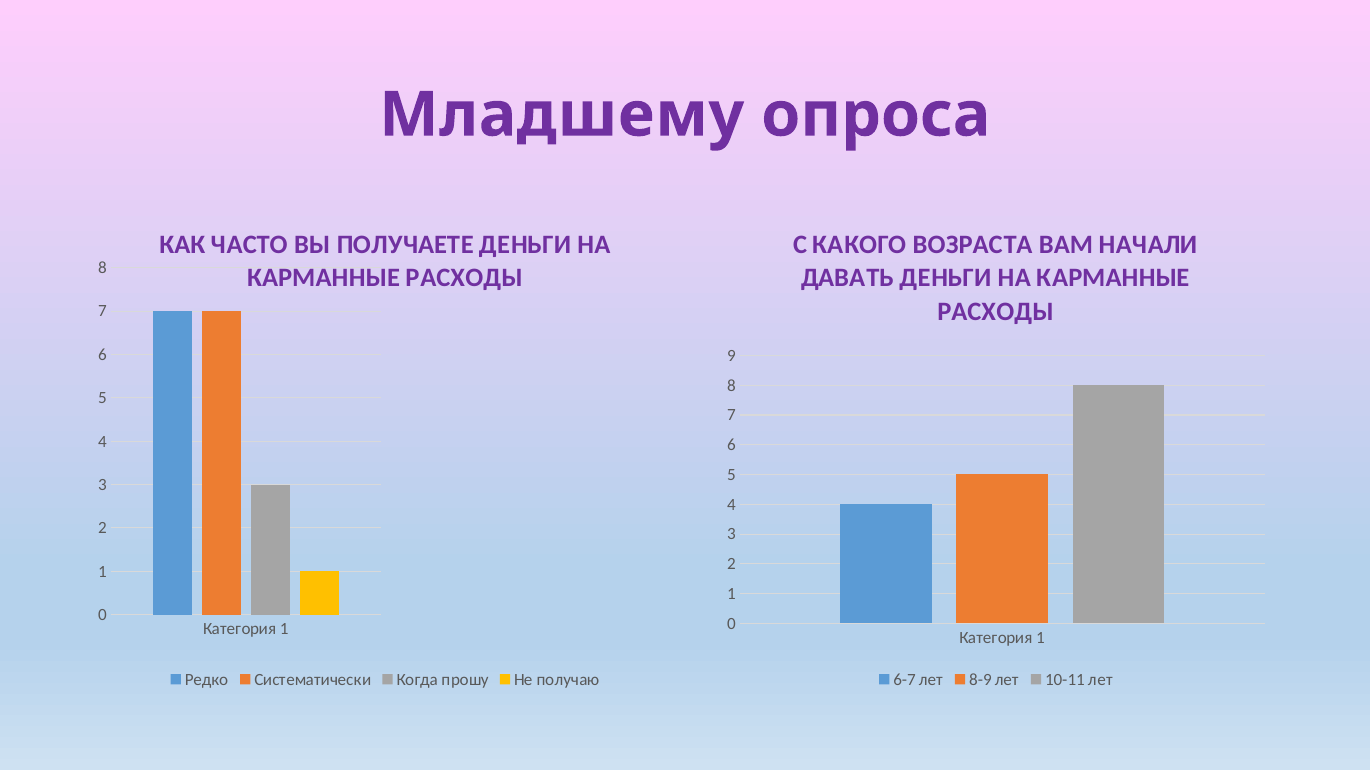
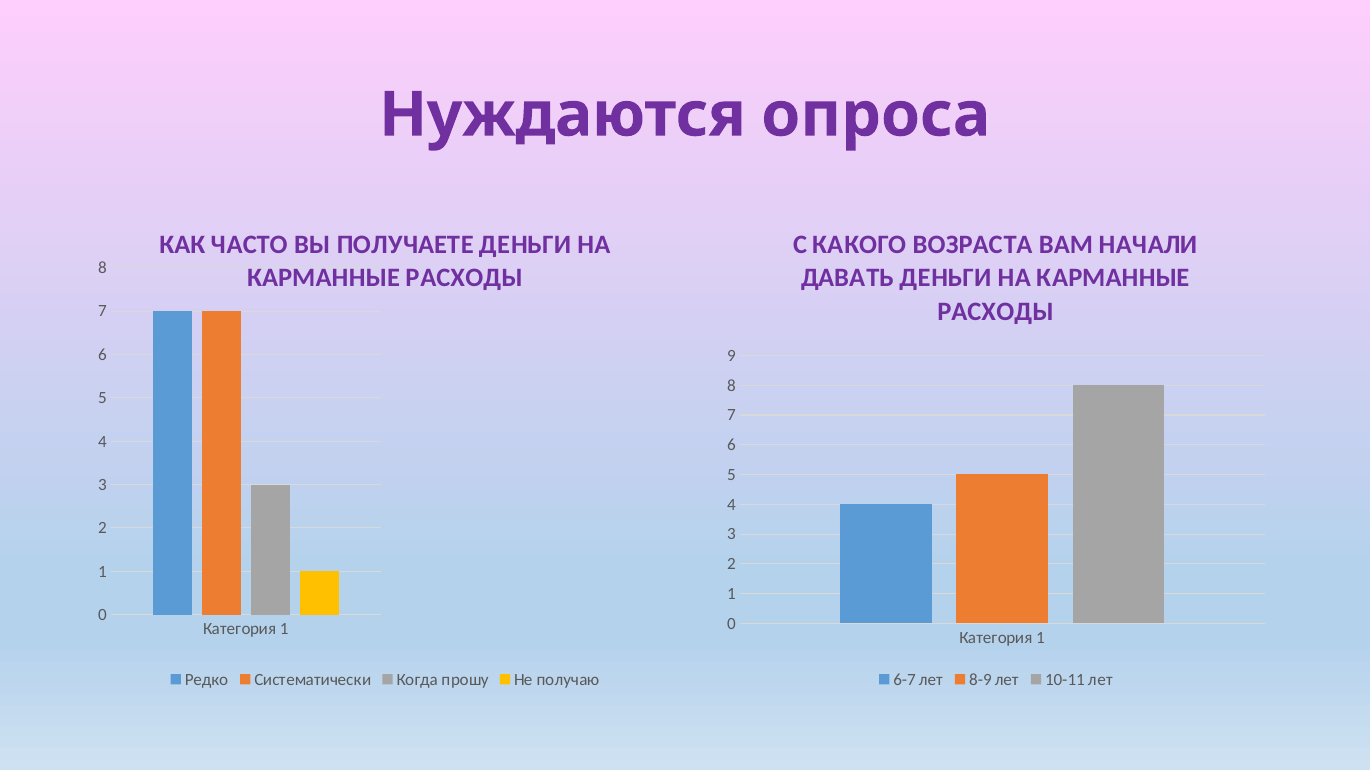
Младшему: Младшему -> Нуждаются (562, 115)
